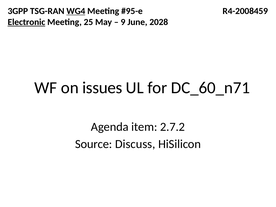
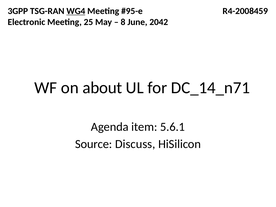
Electronic underline: present -> none (26, 22)
9: 9 -> 8 (123, 22)
2028: 2028 -> 2042 (159, 22)
issues: issues -> about (102, 88)
DC_60_n71: DC_60_n71 -> DC_14_n71 (210, 88)
2.7.2: 2.7.2 -> 5.6.1 (173, 127)
